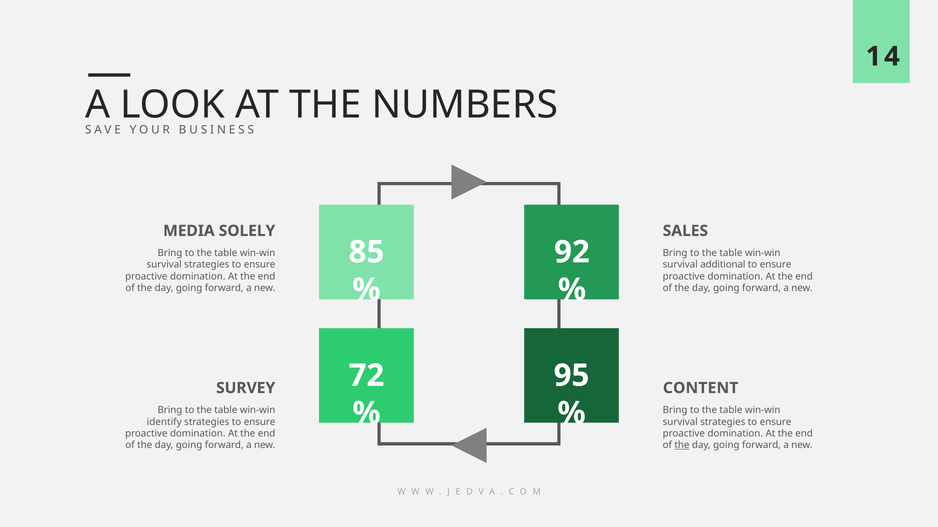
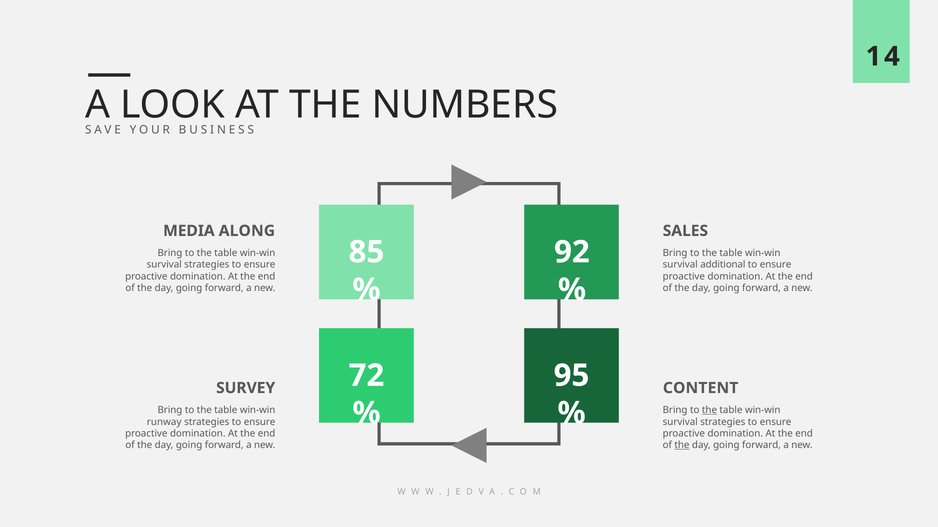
SOLELY: SOLELY -> ALONG (247, 231)
the underline: none -> present (710, 411)
identify: identify -> runway (164, 422)
